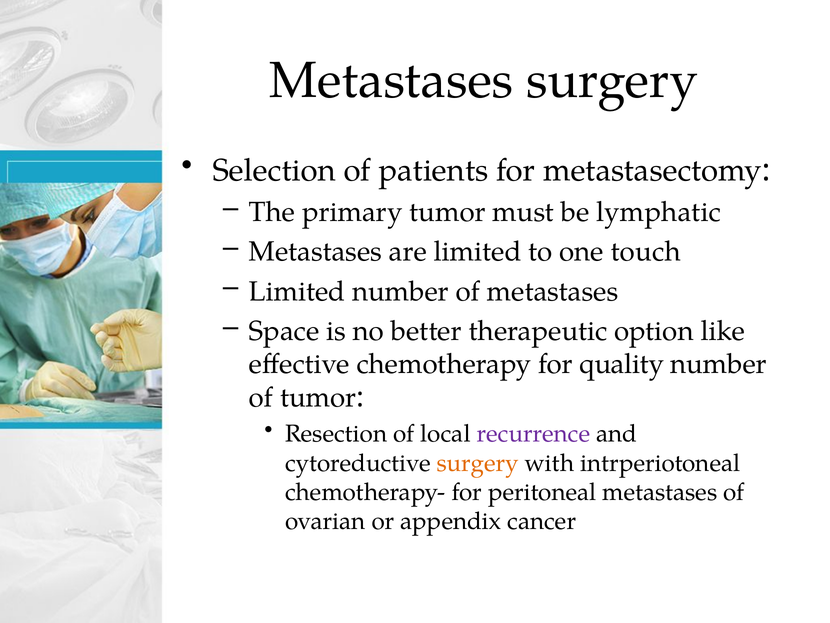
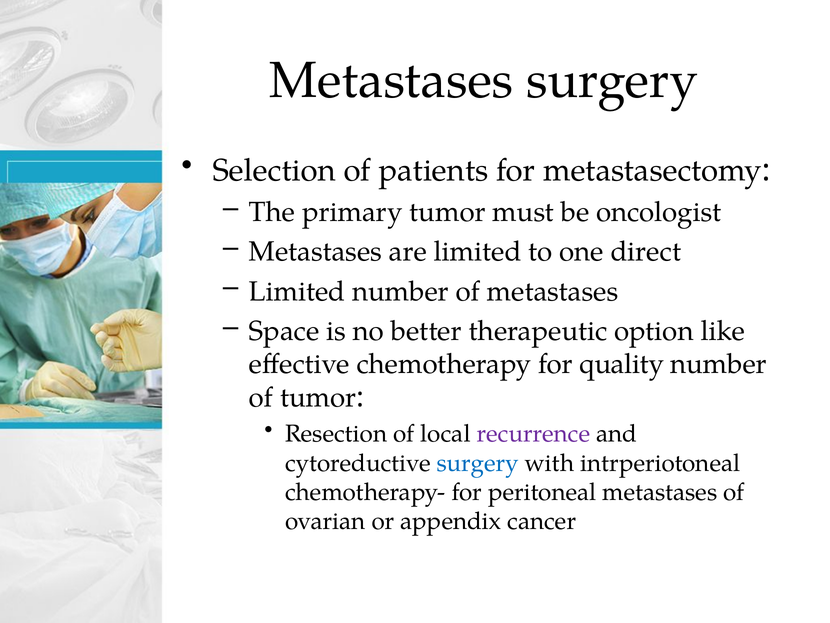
lymphatic: lymphatic -> oncologist (659, 212)
touch: touch -> direct (646, 251)
surgery colour: orange -> blue (478, 463)
